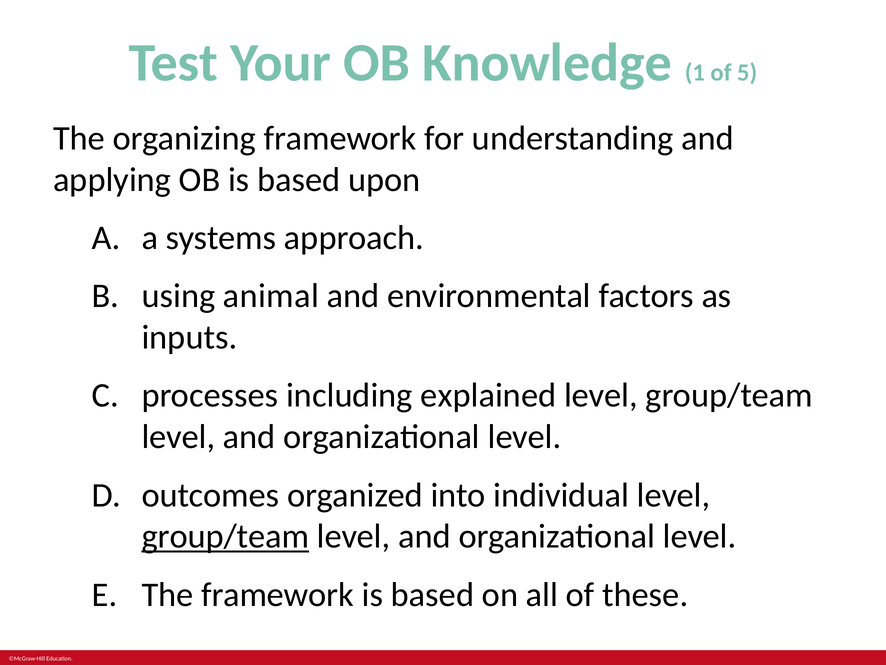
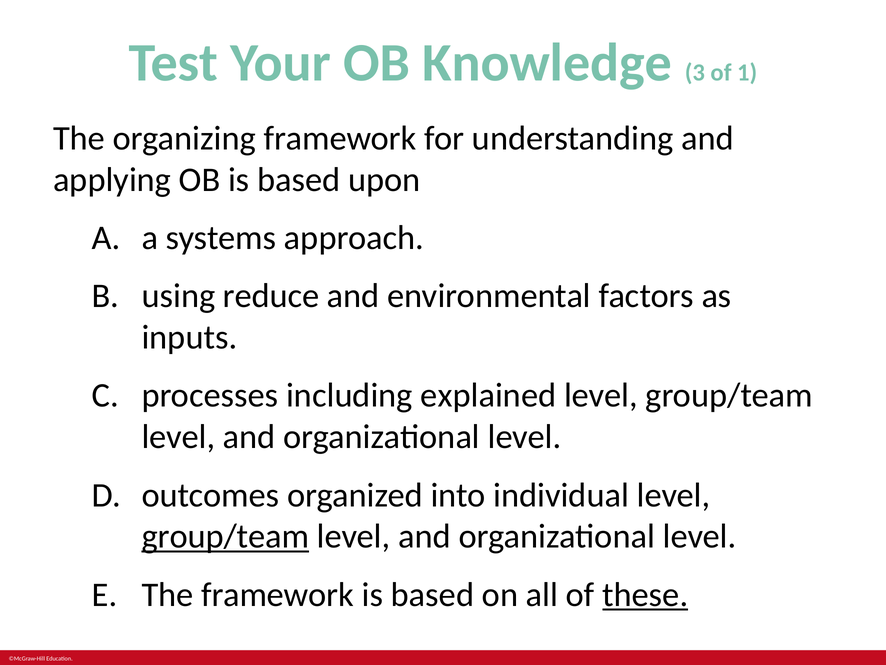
1: 1 -> 3 (695, 73)
5: 5 -> 1 (747, 73)
animal: animal -> reduce (271, 296)
these underline: none -> present (645, 594)
